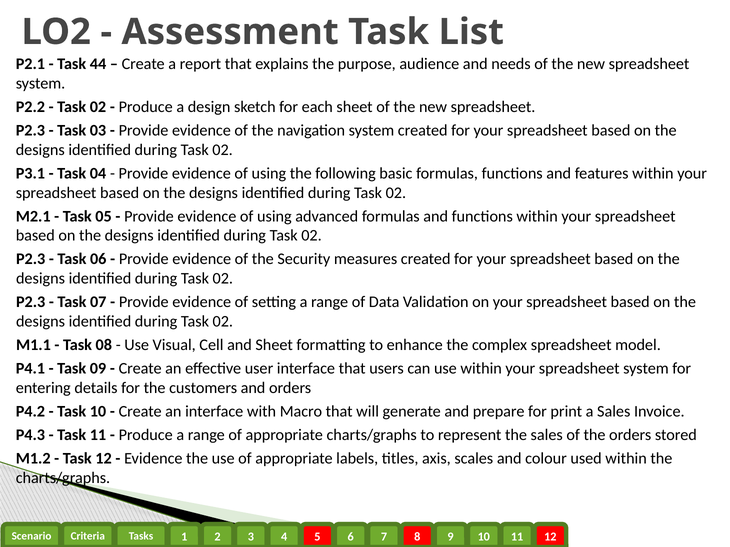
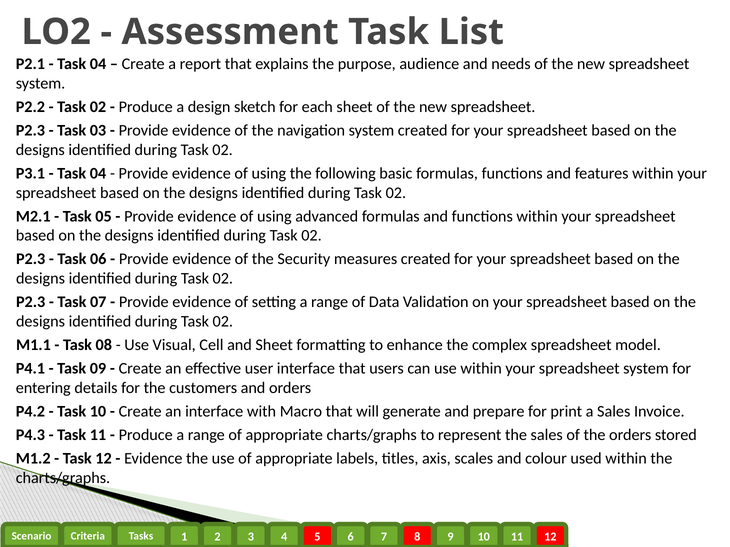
44: 44 -> 04 (98, 64)
